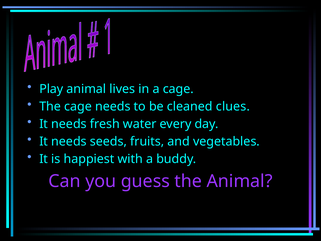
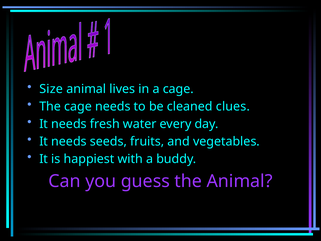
Play: Play -> Size (51, 89)
